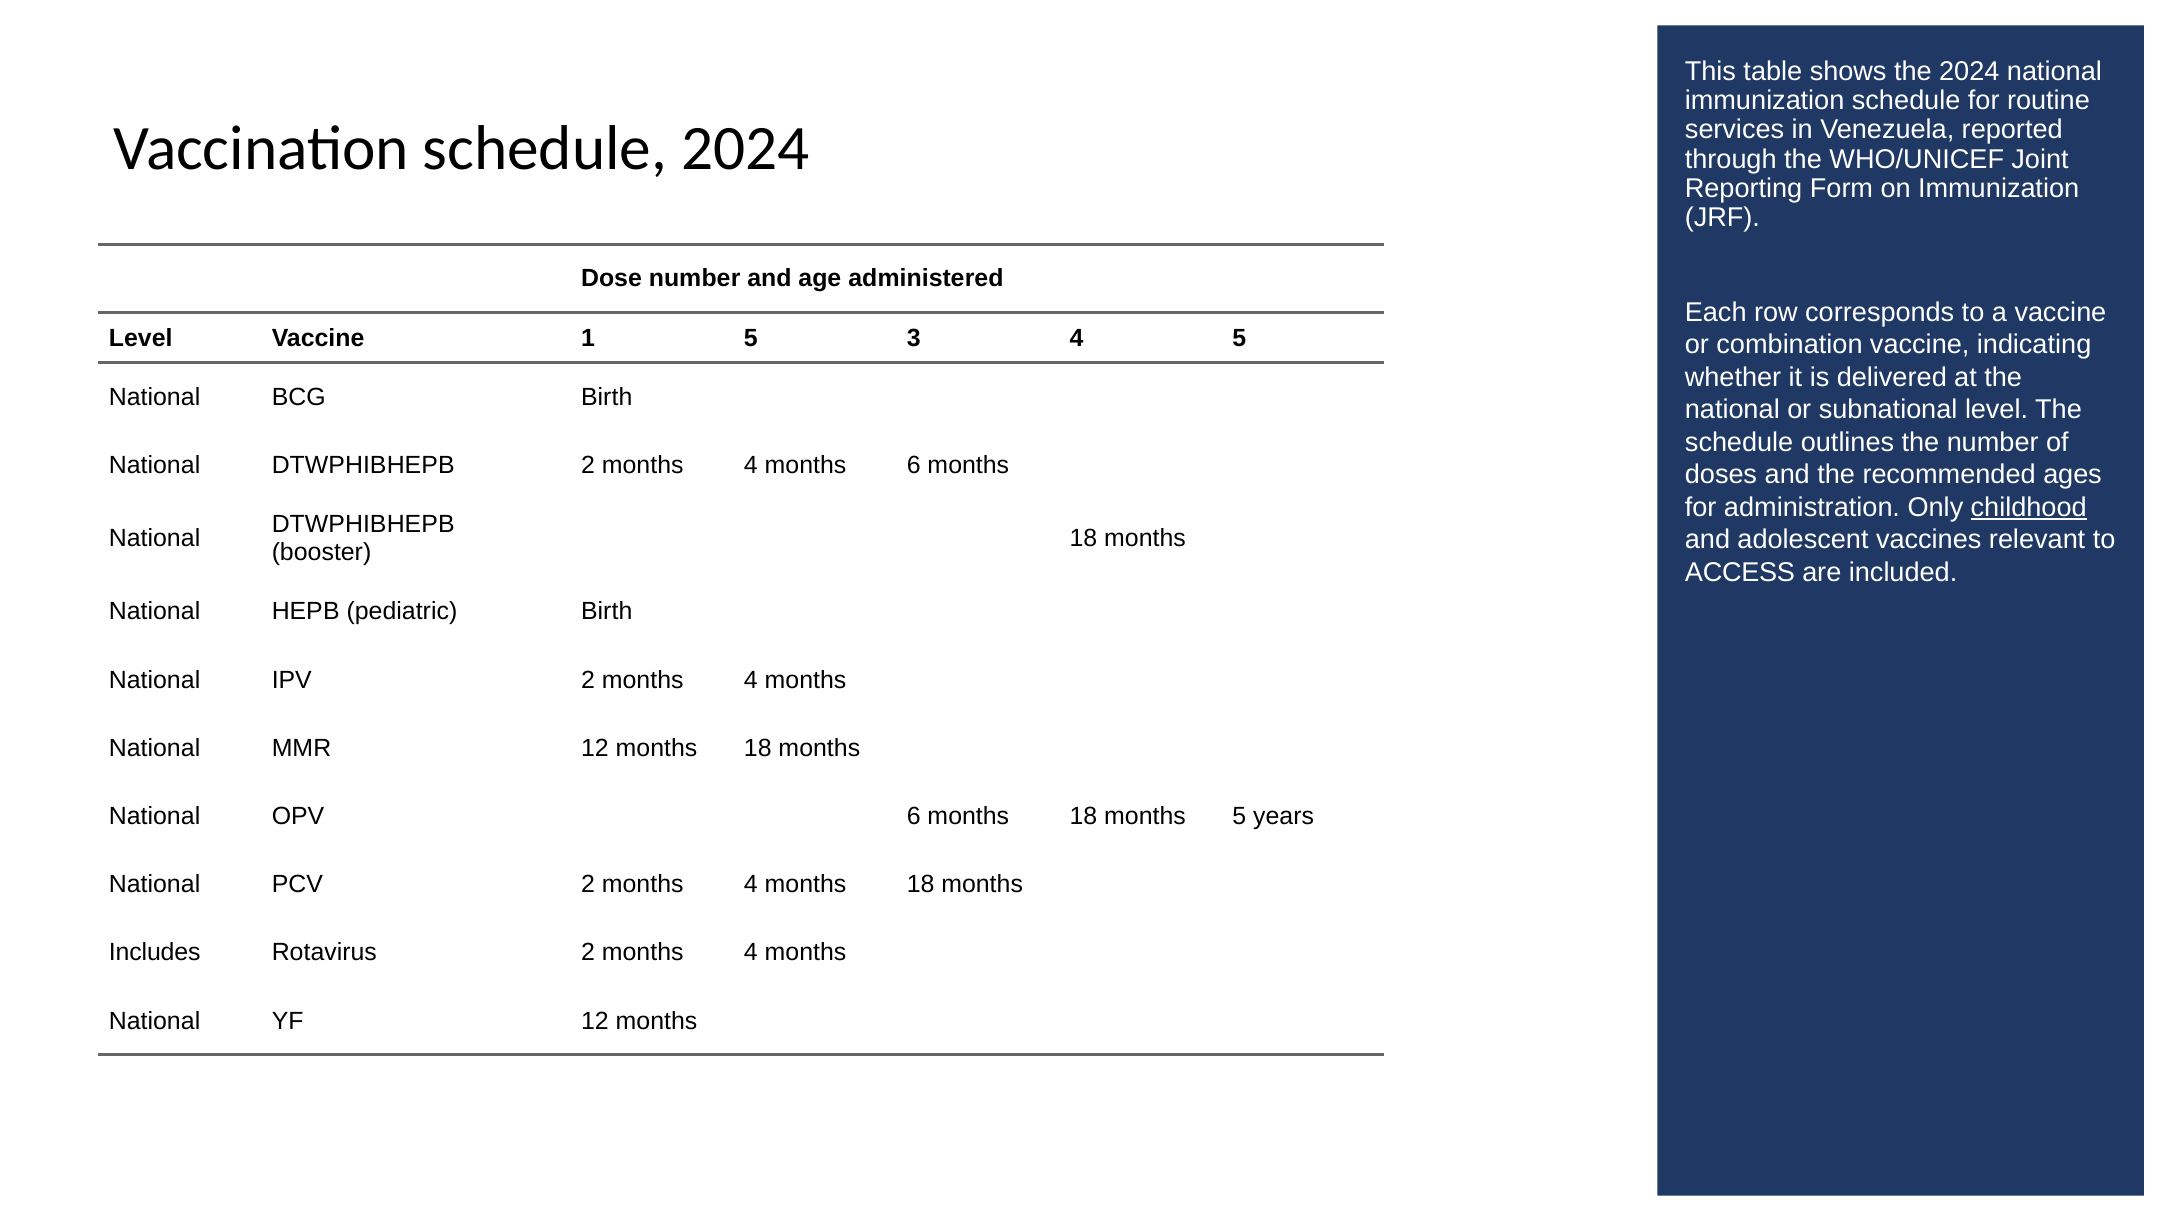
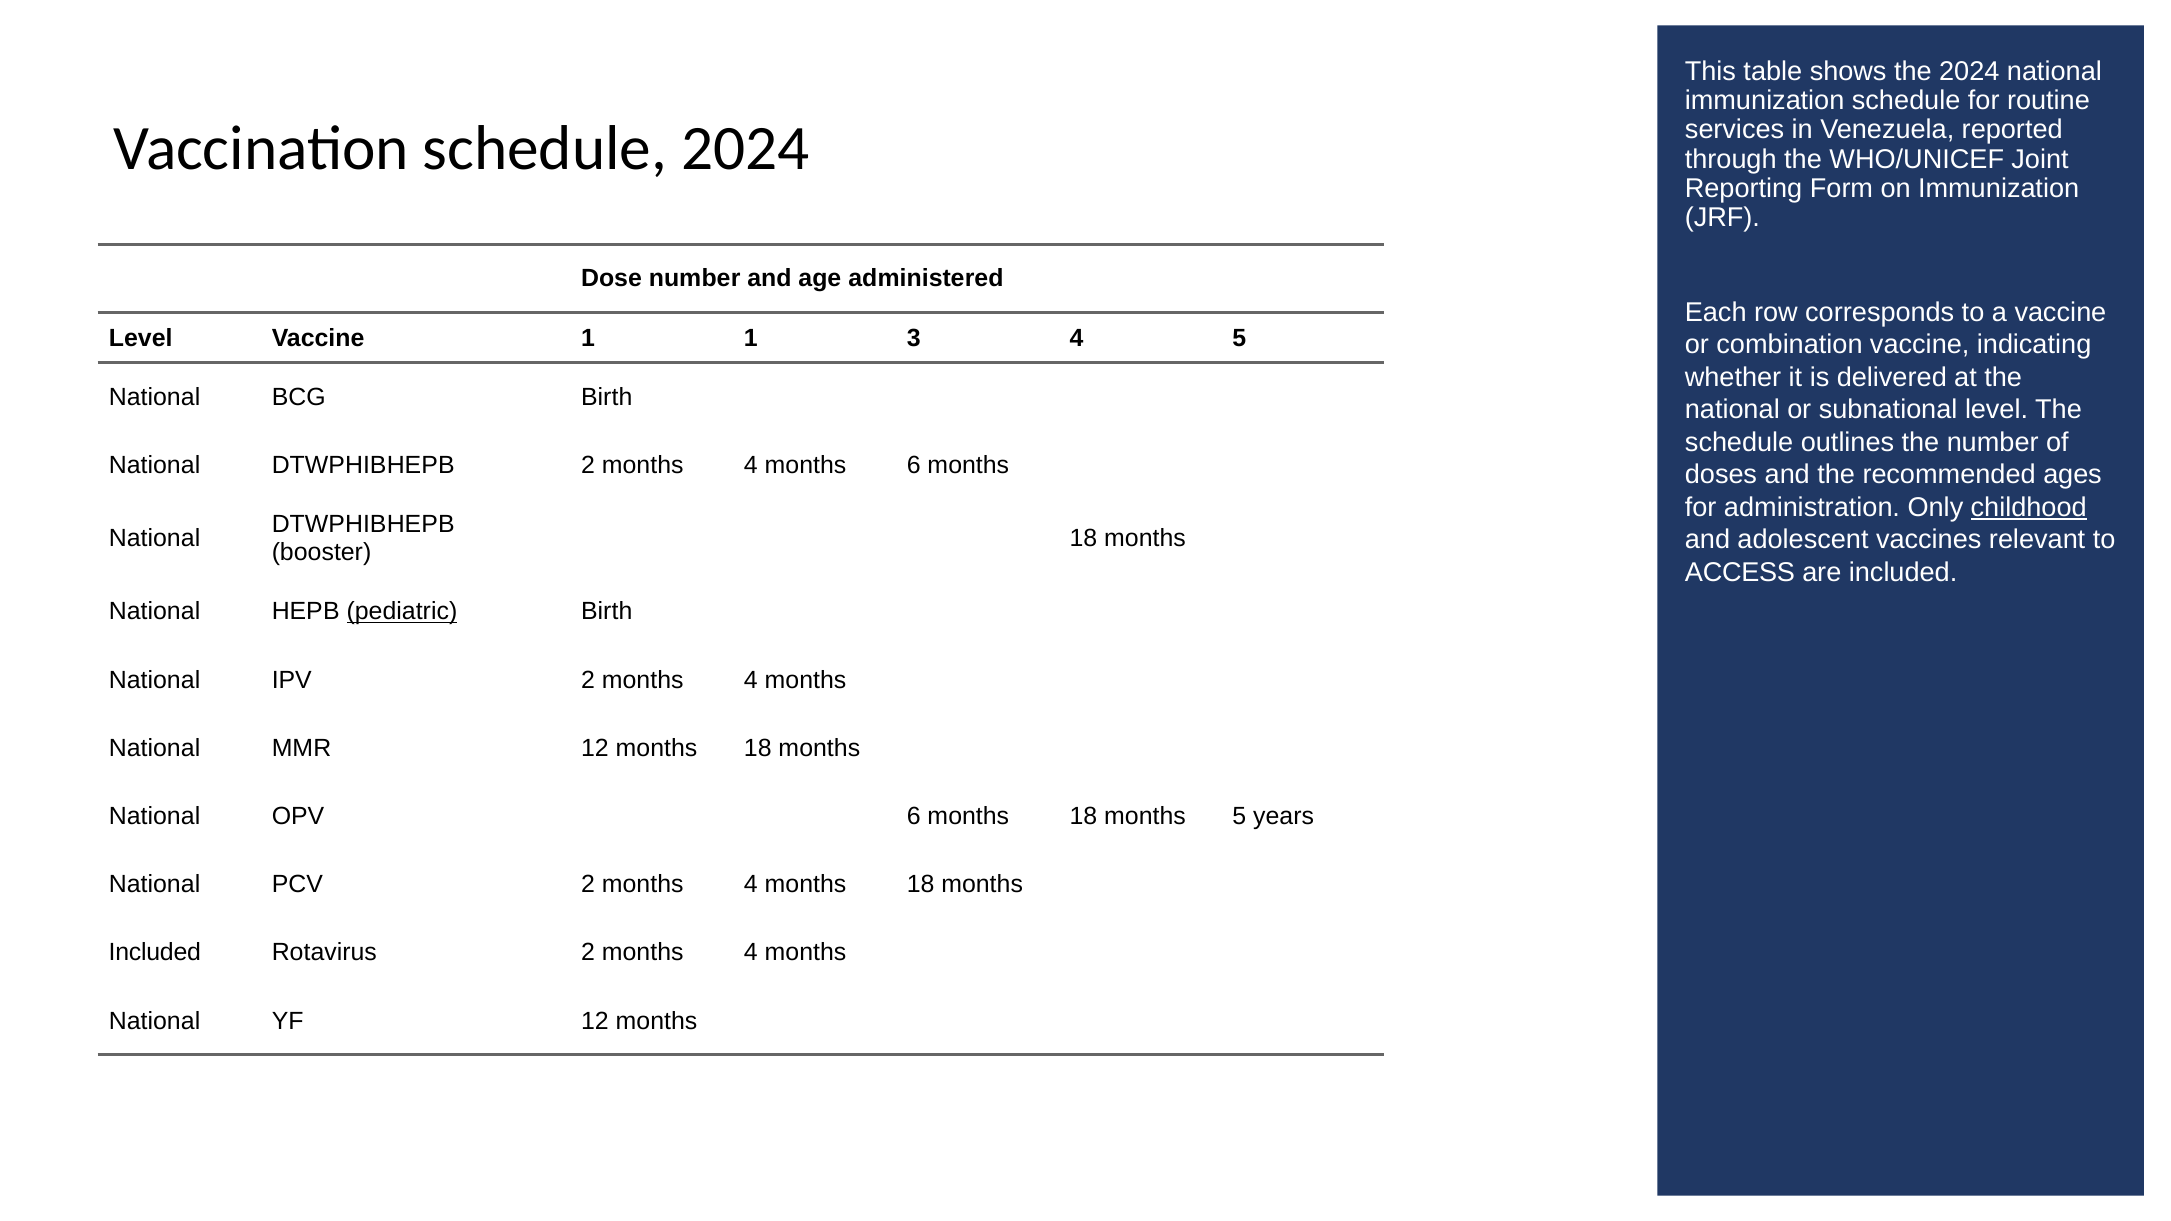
1 5: 5 -> 1 (751, 338)
pediatric underline: none -> present (402, 612)
Includes: Includes -> Included (155, 953)
